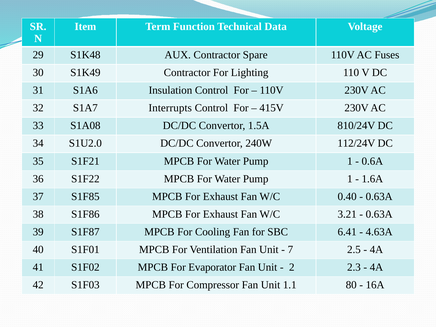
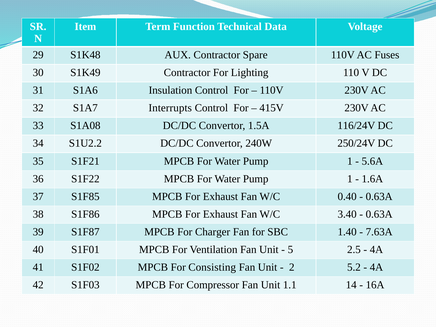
810/24V: 810/24V -> 116/24V (356, 126)
S1U2.0: S1U2.0 -> S1U2.2 (85, 143)
112/24V: 112/24V -> 250/24V (356, 143)
0.6A: 0.6A -> 5.6A (372, 161)
3.21: 3.21 -> 3.40 (347, 214)
Cooling: Cooling -> Charger (213, 232)
6.41: 6.41 -> 1.40 (347, 232)
4.63A: 4.63A -> 7.63A (379, 232)
7: 7 -> 5 (290, 249)
Evaporator: Evaporator -> Consisting (212, 267)
2.3: 2.3 -> 5.2 (354, 267)
80: 80 -> 14 (351, 285)
